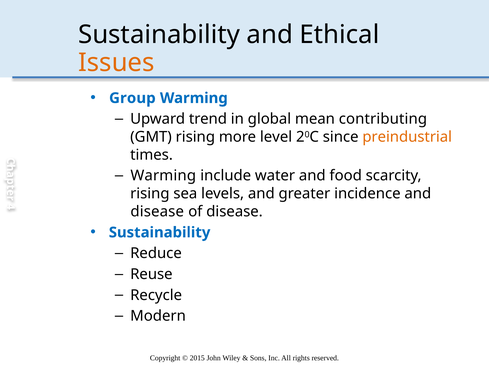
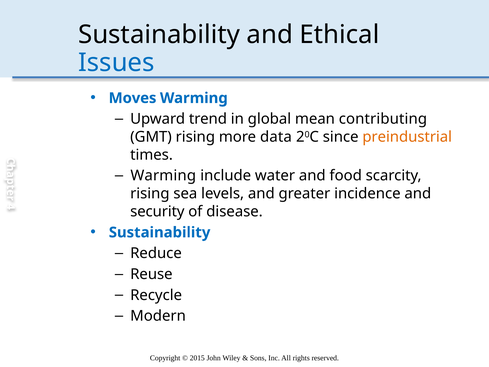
Issues colour: orange -> blue (116, 63)
Group: Group -> Moves (133, 98)
level: level -> data (276, 137)
disease: disease -> security (157, 211)
